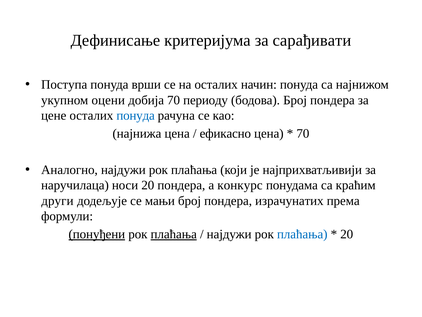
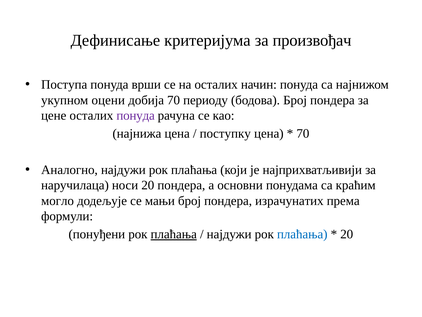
сарађивати: сарађивати -> произвођач (312, 40)
понуда colour: blue -> purple (136, 115)
ефикасно: ефикасно -> поступку (225, 134)
конкурс: конкурс -> основни (240, 185)
други: други -> могло (58, 200)
понуђени underline: present -> none (97, 234)
